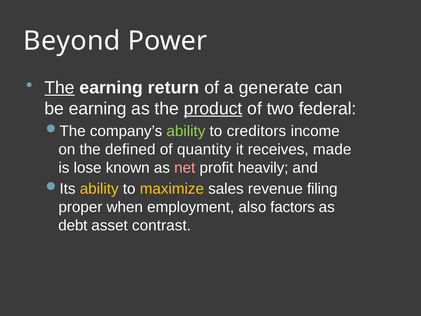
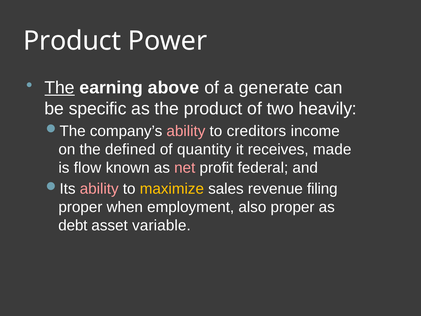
Beyond: Beyond -> Product (72, 41)
return: return -> above (173, 87)
be earning: earning -> specific (98, 109)
product underline: present -> none (213, 109)
federal: federal -> heavily (328, 109)
ability colour: light green -> pink (186, 131)
lose: lose -> flow (88, 168)
heavily: heavily -> federal (263, 168)
ability colour: yellow -> pink (99, 189)
also factors: factors -> proper (293, 207)
contrast: contrast -> variable (161, 225)
